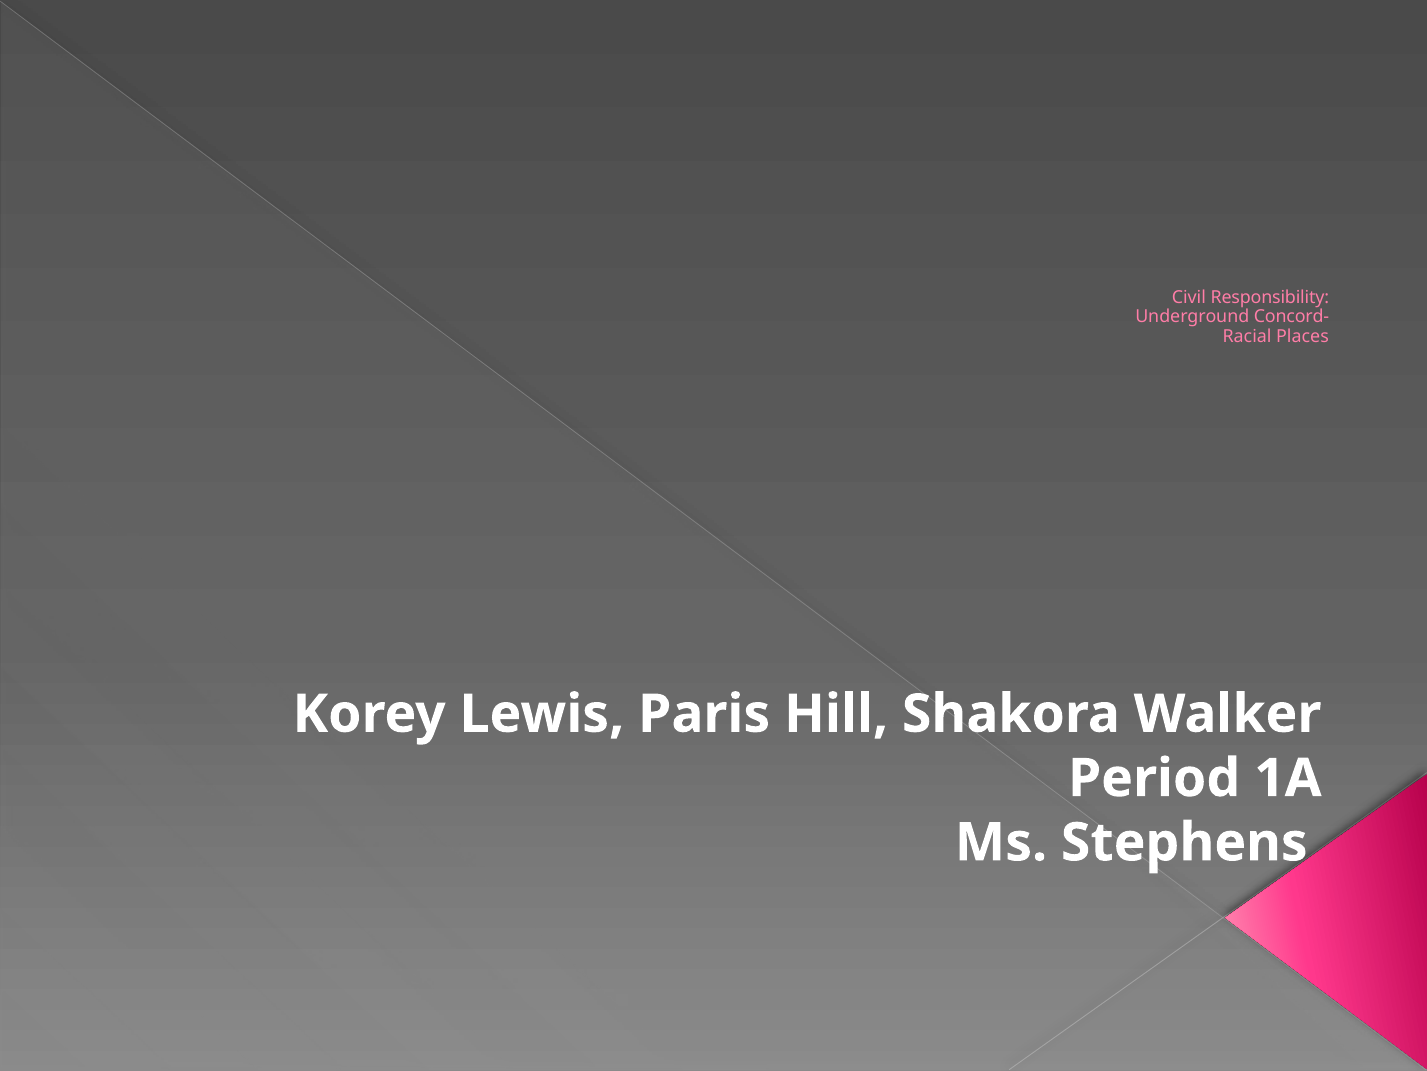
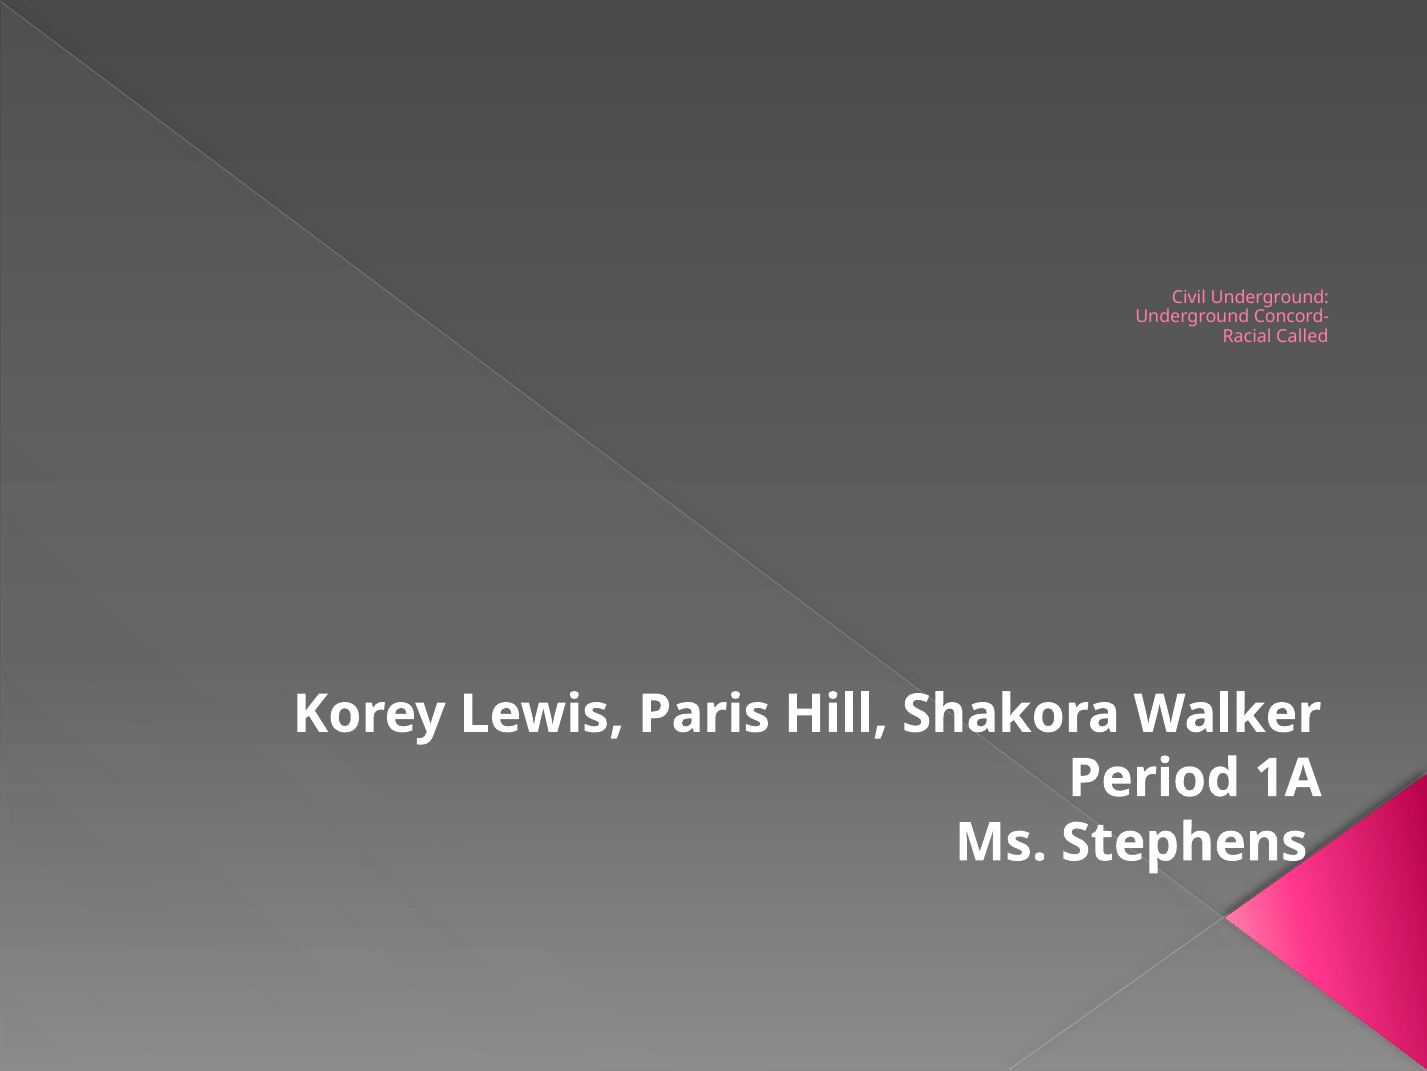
Civil Responsibility: Responsibility -> Underground (1270, 297)
Places: Places -> Called (1302, 336)
